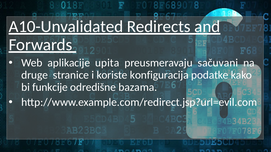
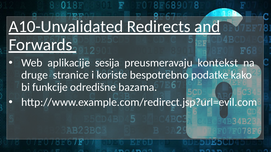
upita: upita -> sesija (107, 63)
sačuvani: sačuvani -> kontekst (218, 63)
konfiguracija: konfiguracija -> bespotrebno (159, 75)
